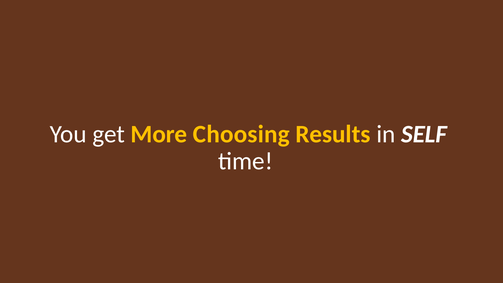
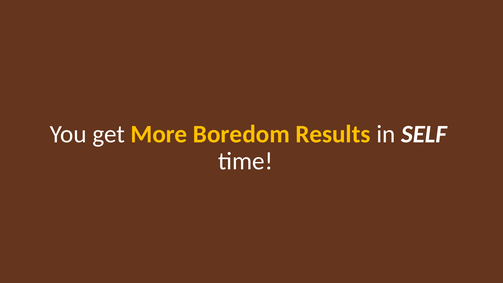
Choosing: Choosing -> Boredom (241, 134)
